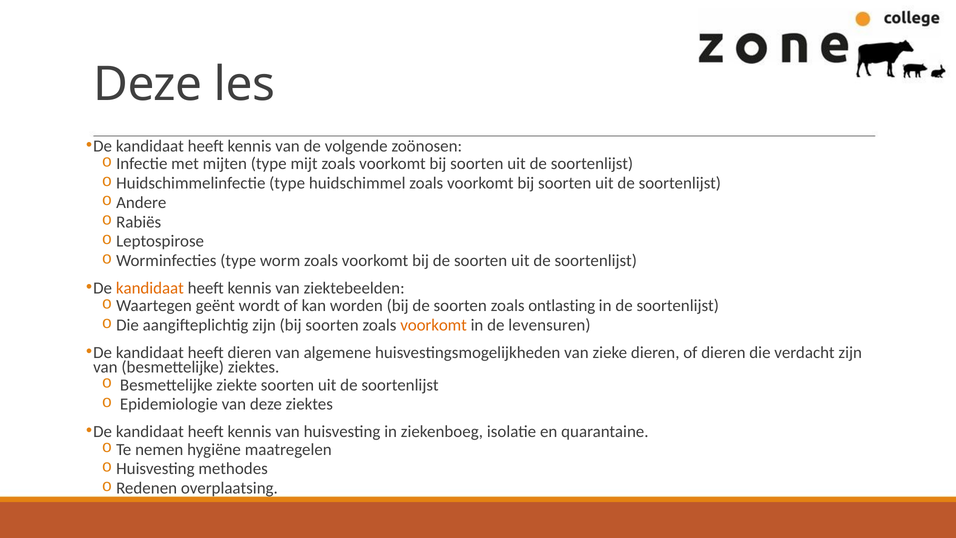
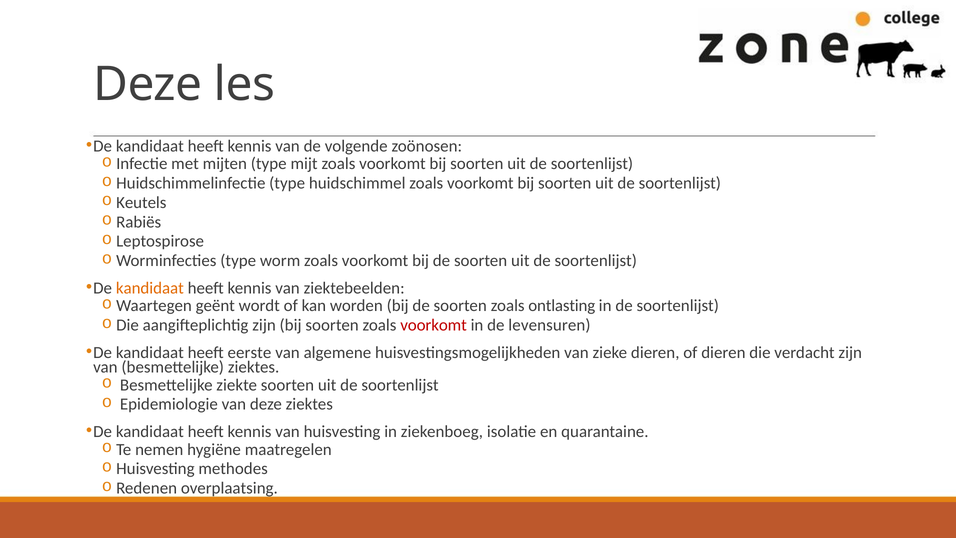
Andere: Andere -> Keutels (141, 202)
voorkomt colour: orange -> red (434, 325)
heeft dieren: dieren -> eerste (249, 352)
